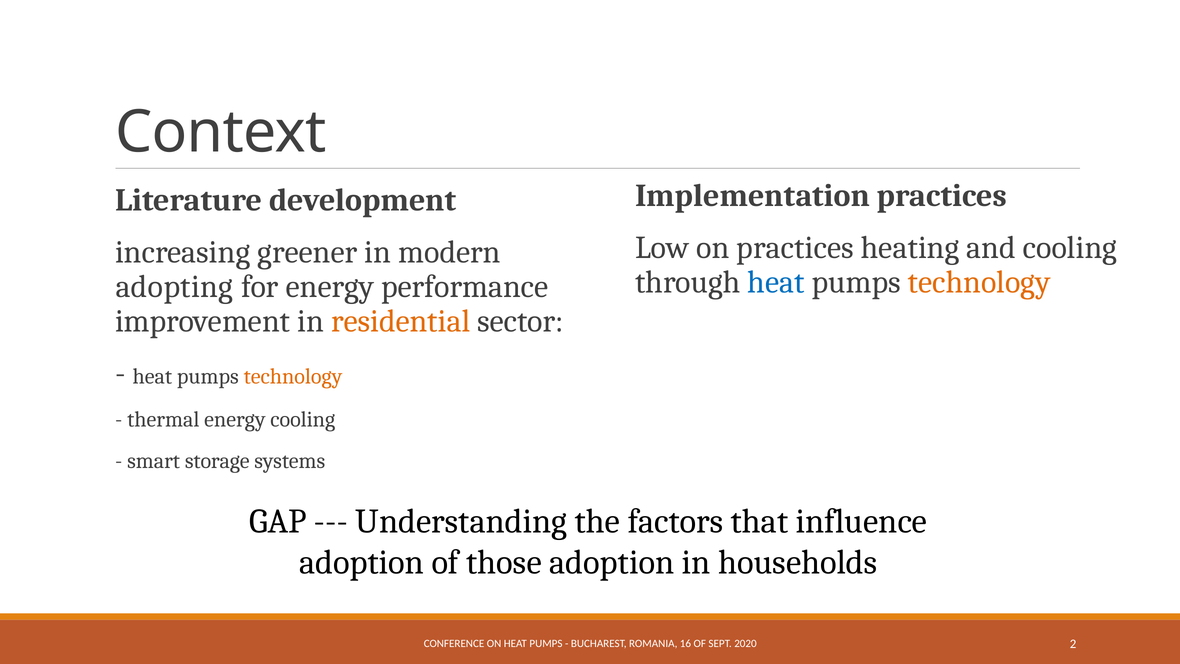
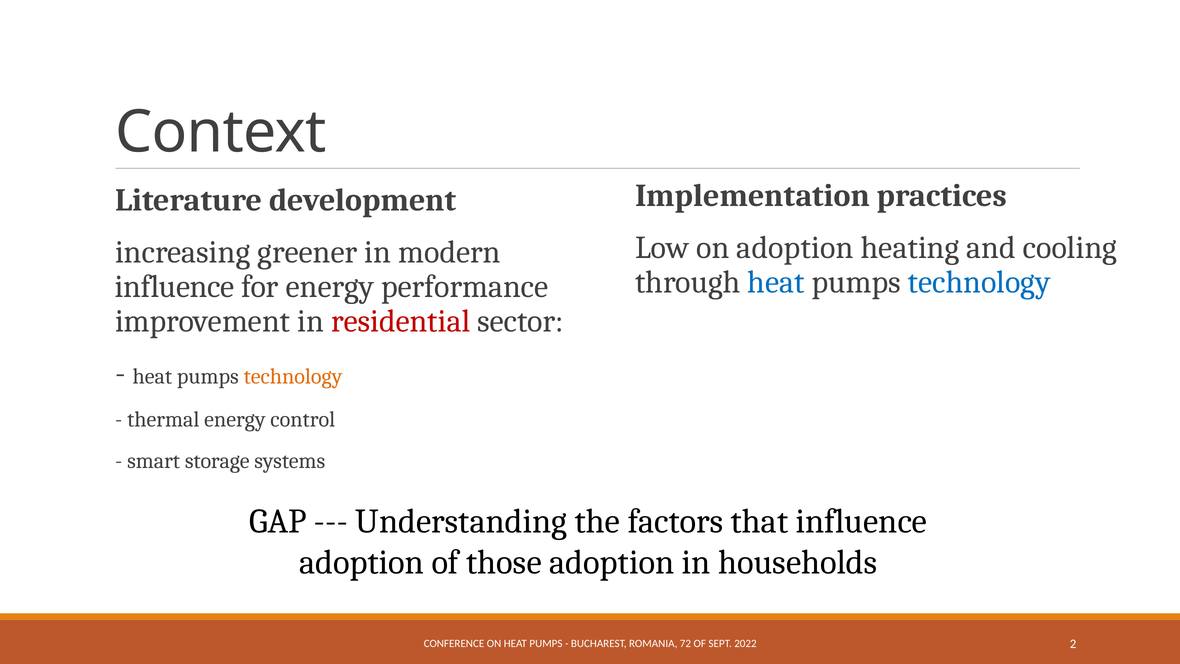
on practices: practices -> adoption (795, 248)
technology colour: orange -> blue (979, 282)
adopting: adopting -> influence (175, 287)
residential colour: orange -> red (401, 321)
energy cooling: cooling -> control (303, 420)
16: 16 -> 72 (685, 644)
2020: 2020 -> 2022 (745, 644)
